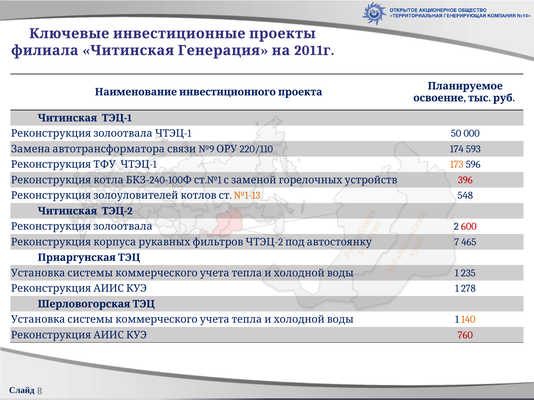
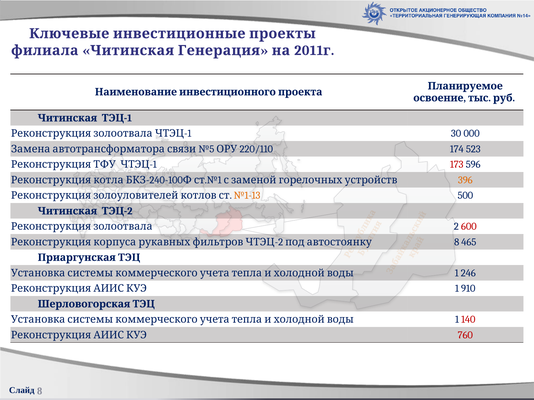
50: 50 -> 30 (456, 134)
№9: №9 -> №5 (206, 149)
593: 593 -> 523 (473, 149)
173 colour: orange -> red (457, 165)
396 colour: red -> orange (465, 180)
548: 548 -> 500 (465, 196)
7: 7 -> 8 (457, 242)
235: 235 -> 246 (468, 273)
278: 278 -> 910 (468, 289)
140 colour: orange -> red (468, 320)
